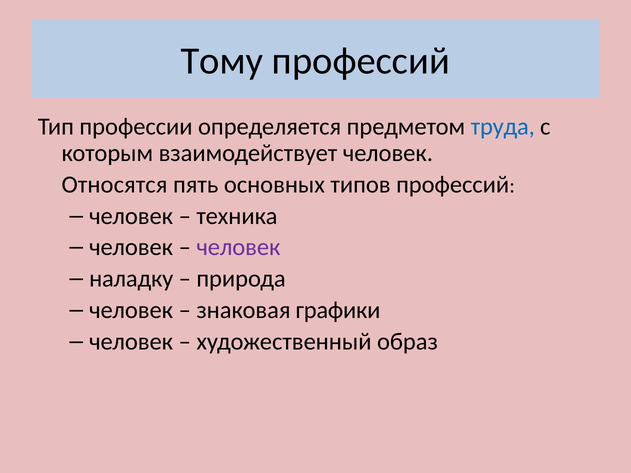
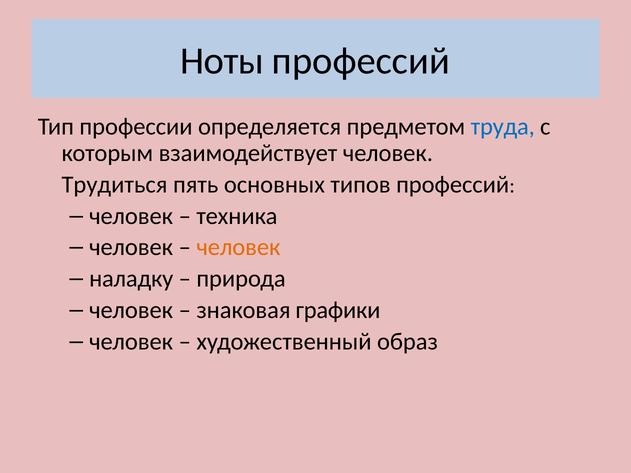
Тому: Тому -> Ноты (222, 61)
Относятся: Относятся -> Трудиться (115, 185)
человек colour: purple -> orange (238, 247)
